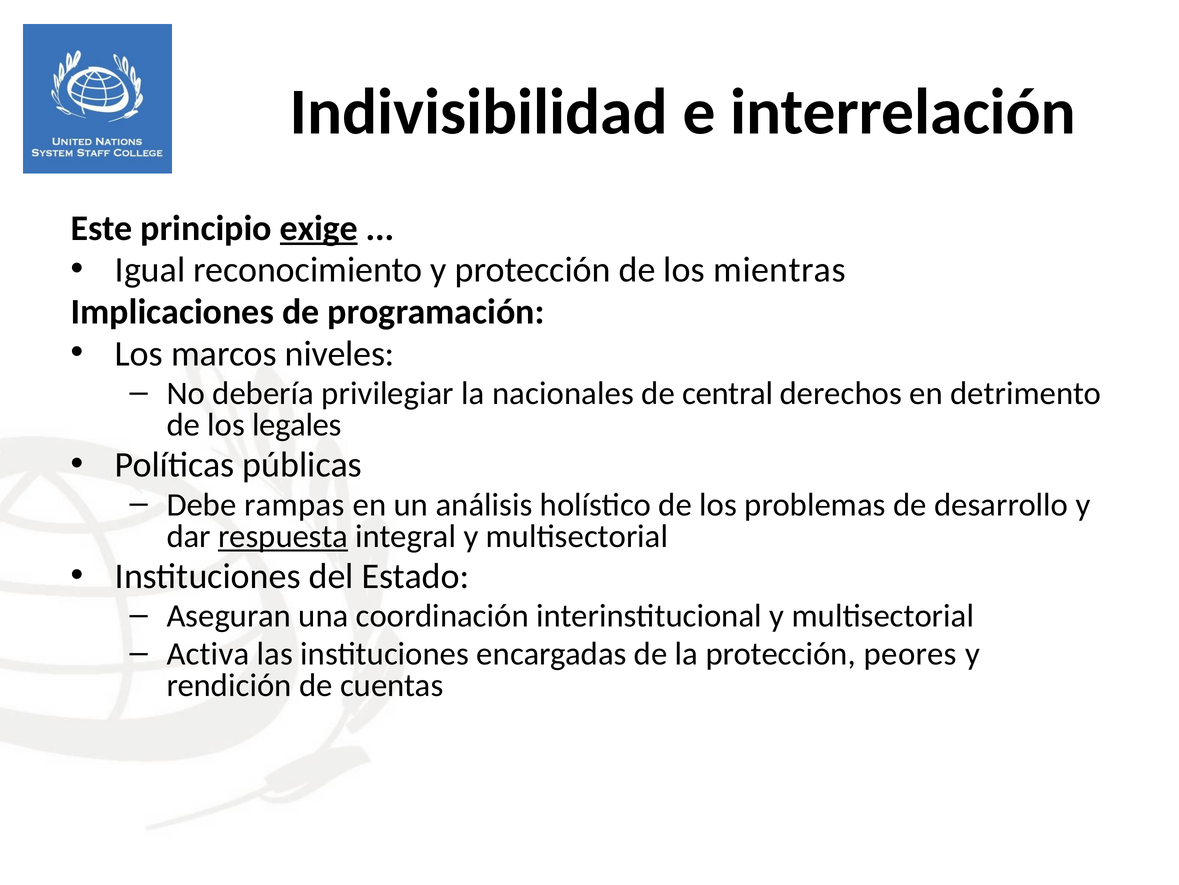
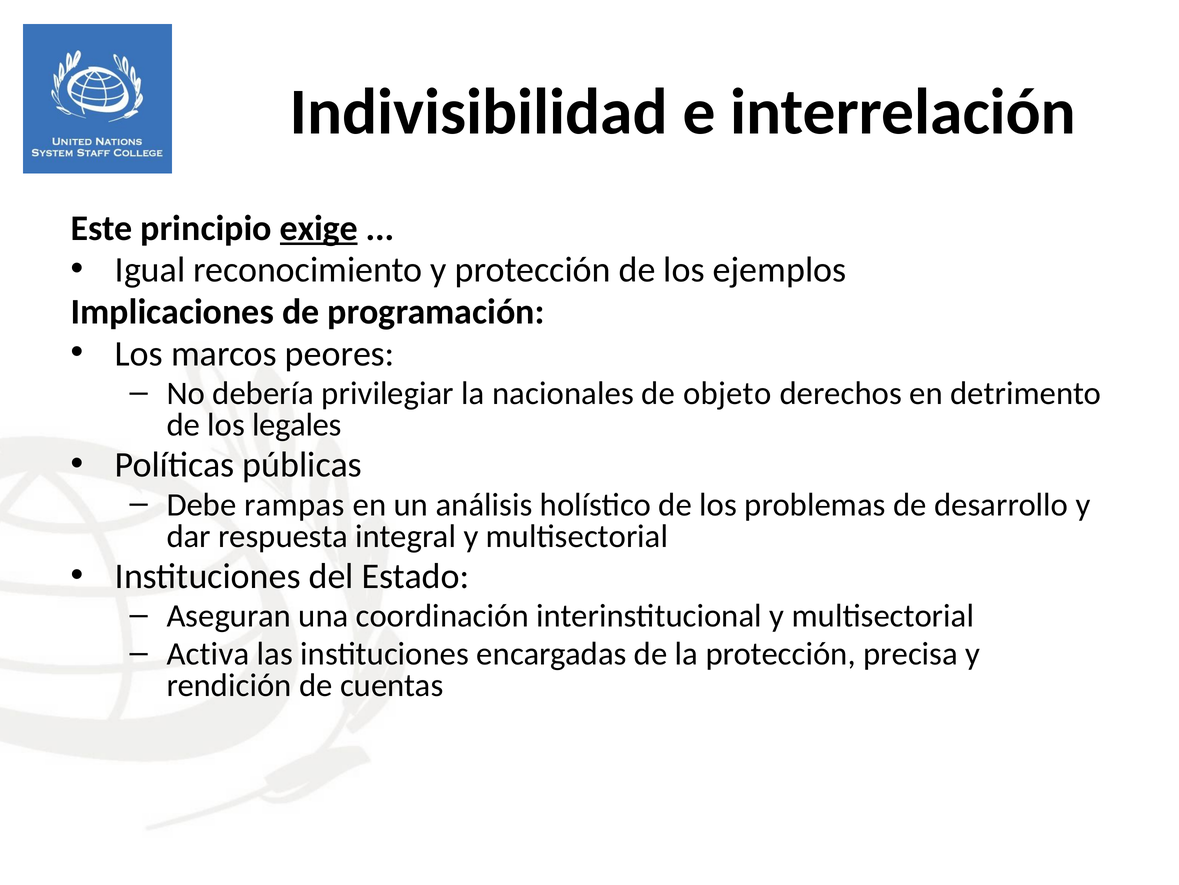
mientras: mientras -> ejemplos (780, 270)
niveles: niveles -> peores (340, 353)
central: central -> objeto (727, 393)
respuesta underline: present -> none (283, 536)
peores: peores -> precisa (910, 654)
